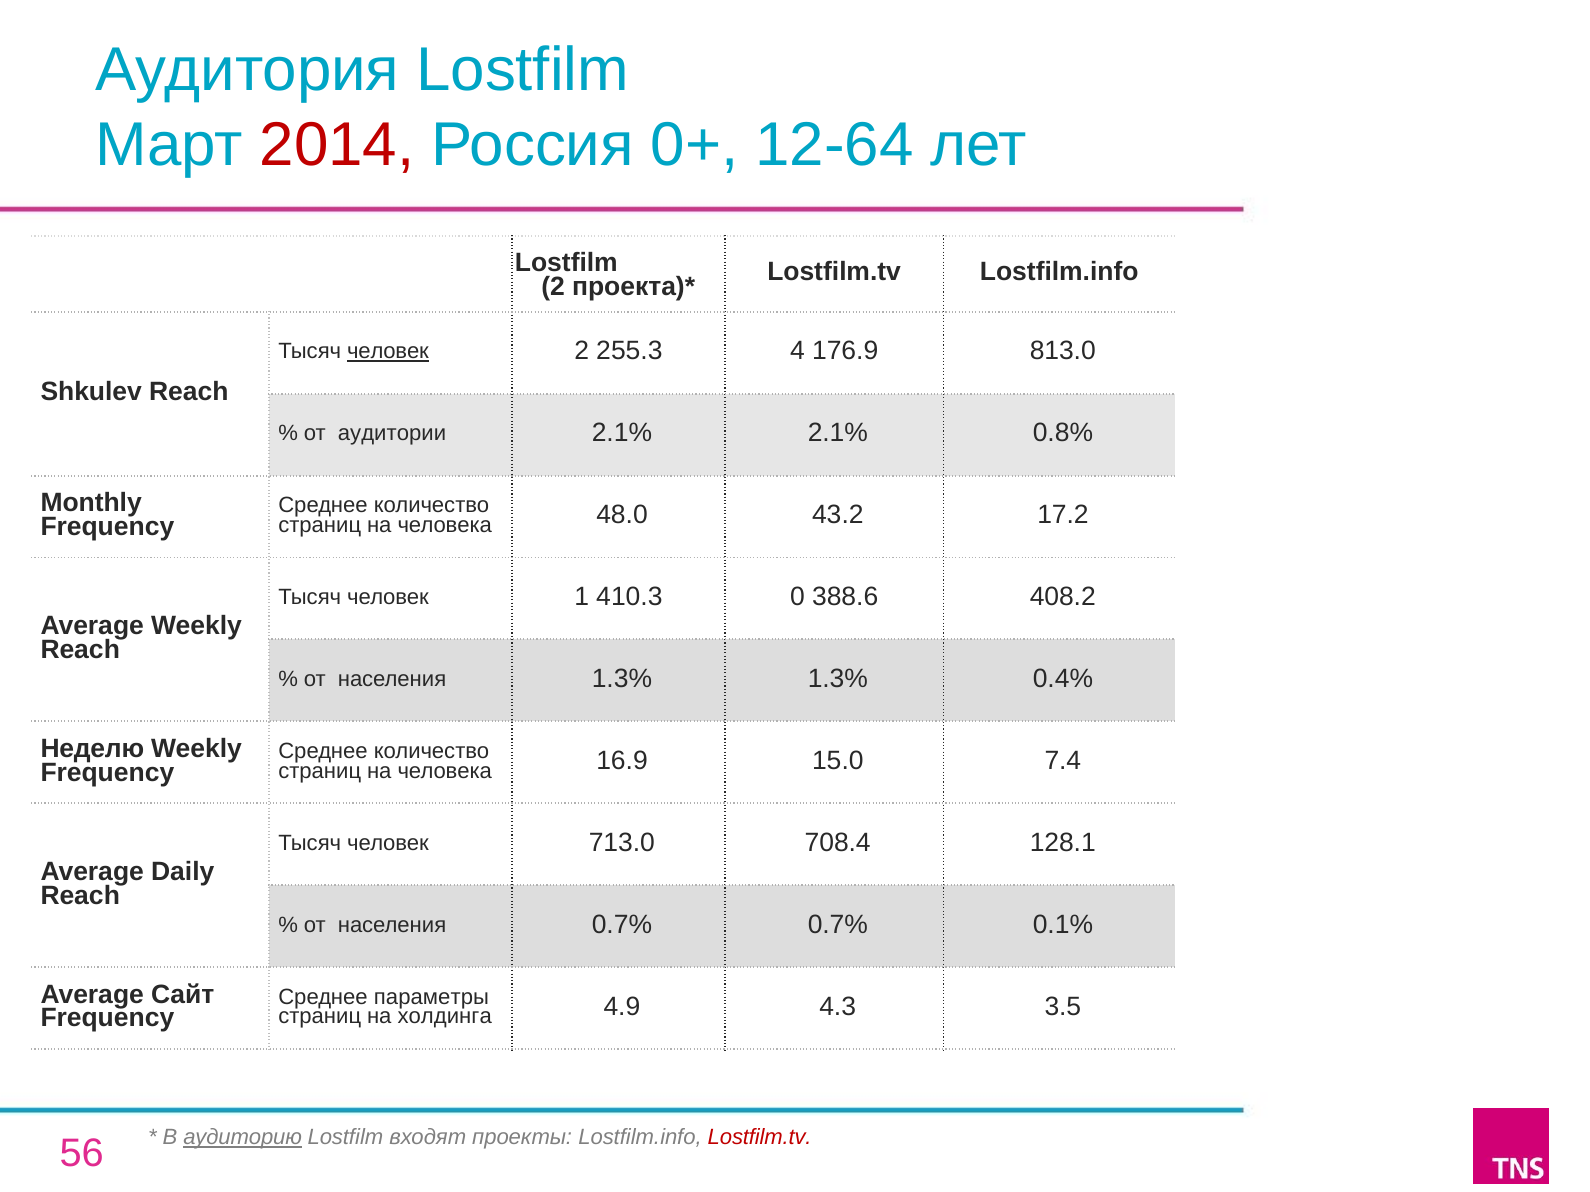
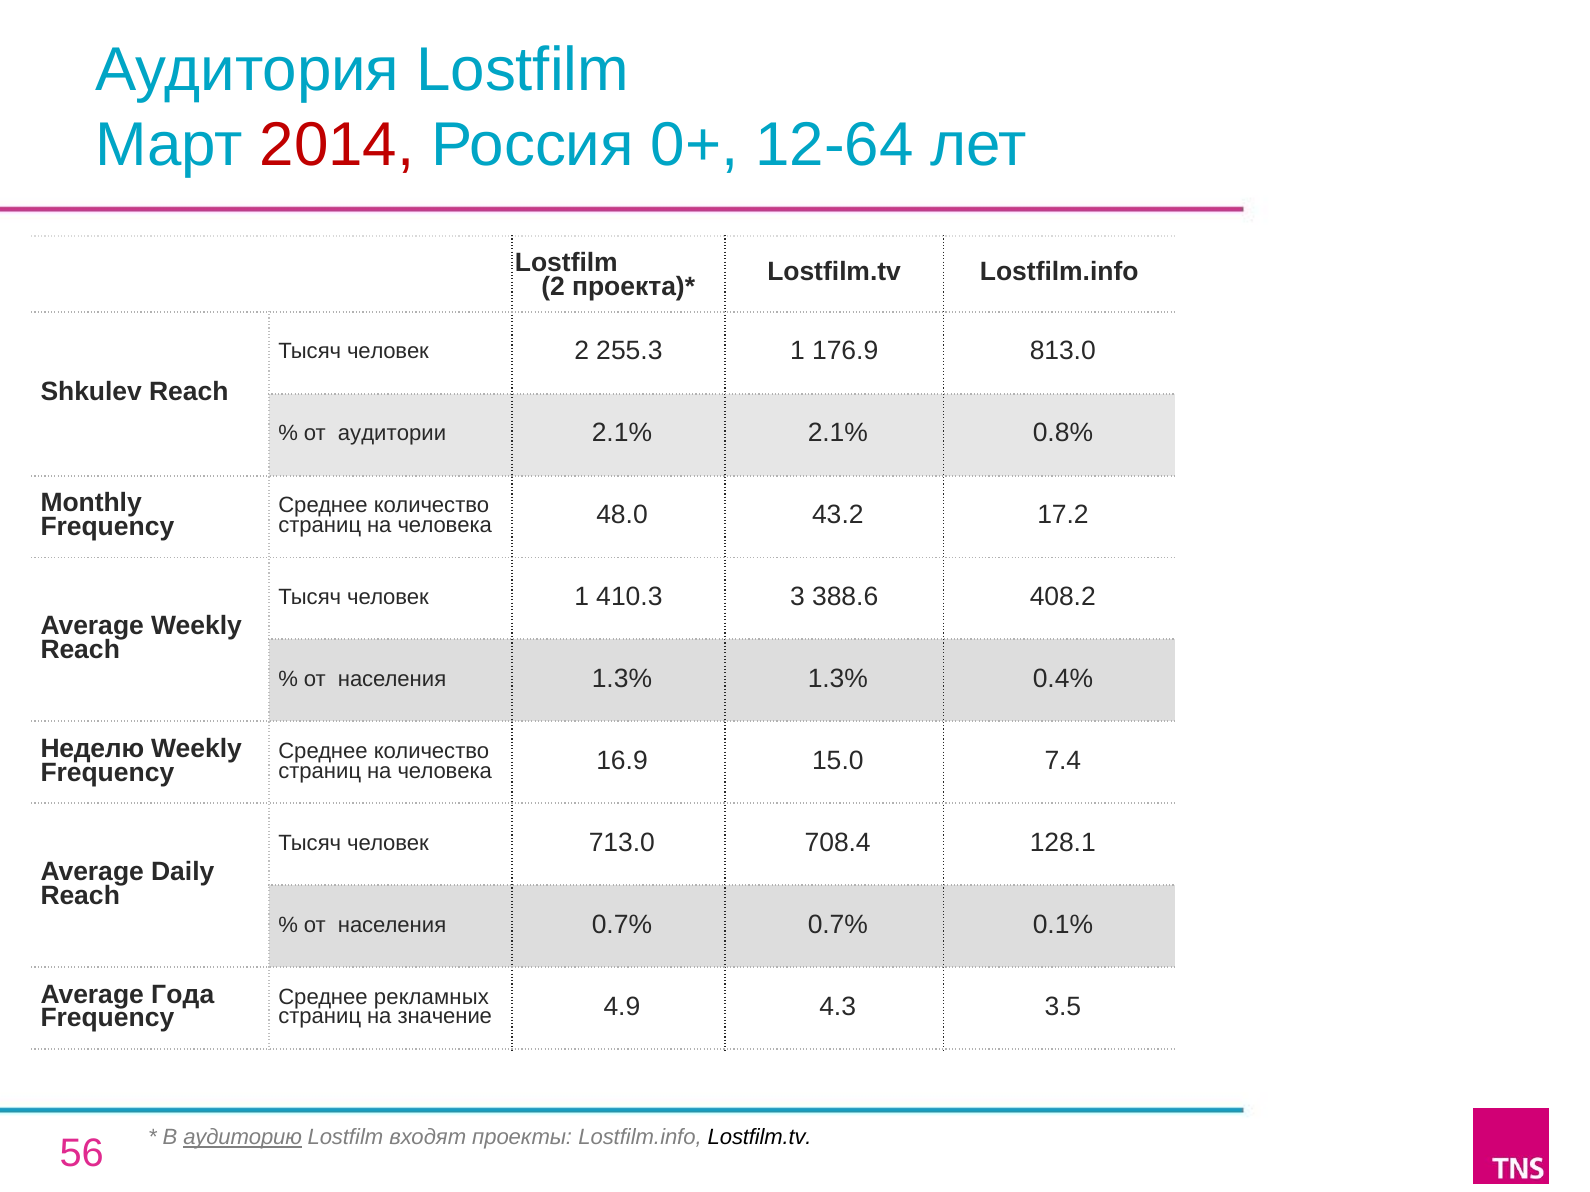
человек underline: present -> none (388, 352)
255.3 4: 4 -> 1 (797, 351)
0: 0 -> 3 (797, 597)
Сайт: Сайт -> Года (183, 995)
параметры: параметры -> рекламных (431, 997)
холдинга: холдинга -> значение (445, 1017)
Lostfilm.tv colour: red -> black (760, 1138)
